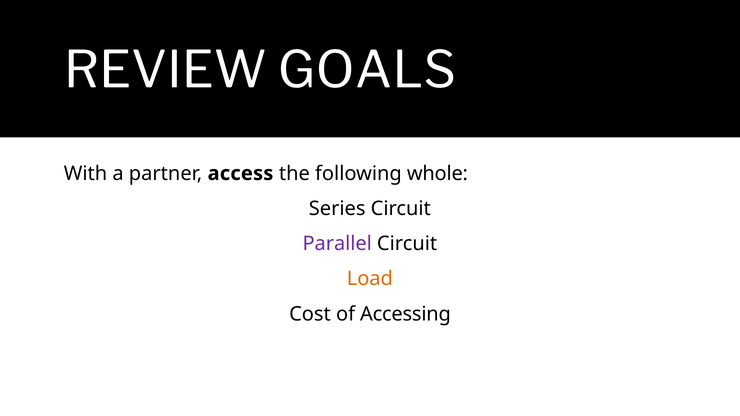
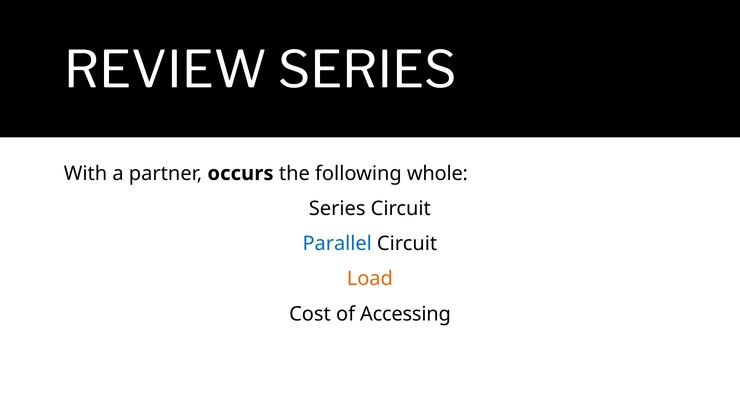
REVIEW GOALS: GOALS -> SERIES (367, 71)
access: access -> occurs (240, 174)
Parallel colour: purple -> blue (337, 244)
